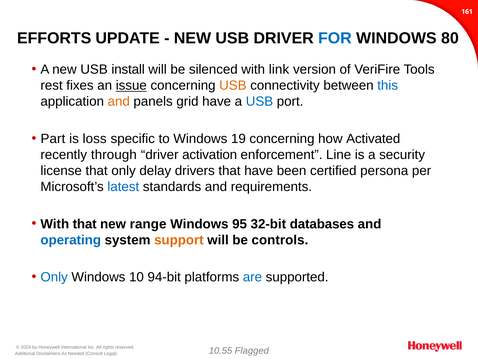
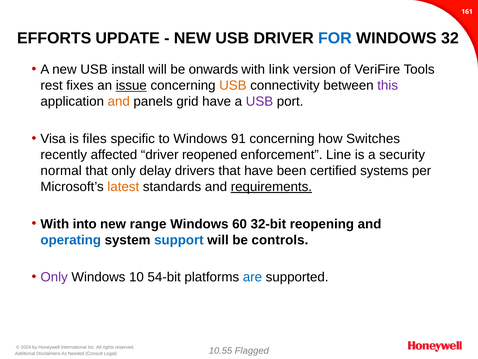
80: 80 -> 32 (450, 38)
silenced: silenced -> onwards (213, 69)
this colour: blue -> purple (388, 85)
USB colour: blue -> purple (259, 101)
Part: Part -> Visa (53, 139)
loss: loss -> files (95, 139)
19: 19 -> 91 (238, 139)
Activated: Activated -> Switches (373, 139)
through: through -> affected (114, 155)
activation: activation -> reopened (210, 155)
license: license -> normal (61, 171)
persona: persona -> systems (384, 171)
latest colour: blue -> orange (123, 186)
requirements underline: none -> present (271, 186)
With that: that -> into (85, 224)
95: 95 -> 60 (240, 224)
databases: databases -> reopening (322, 224)
support colour: orange -> blue (179, 240)
Only colour: blue -> purple (54, 277)
94-bit: 94-bit -> 54-bit (164, 277)
